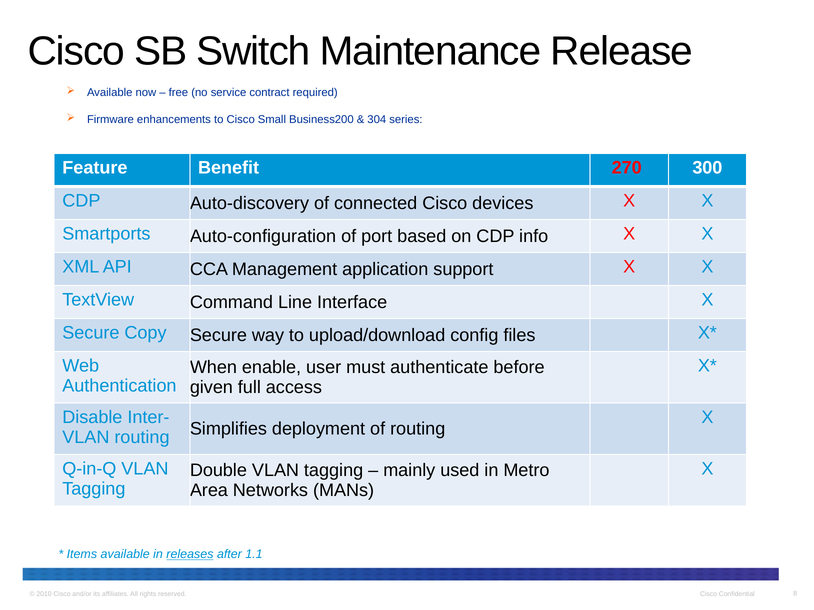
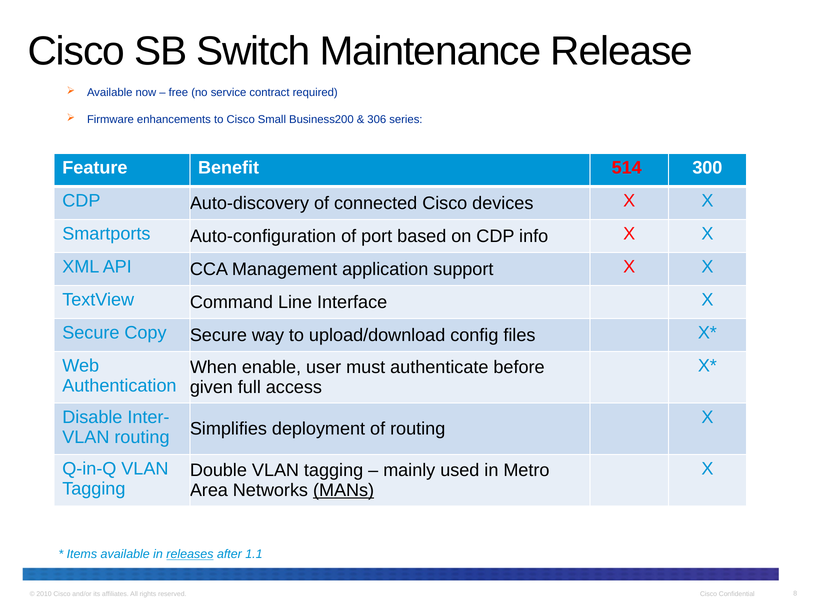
304: 304 -> 306 (377, 120)
270: 270 -> 514 (627, 168)
MANs underline: none -> present (344, 491)
